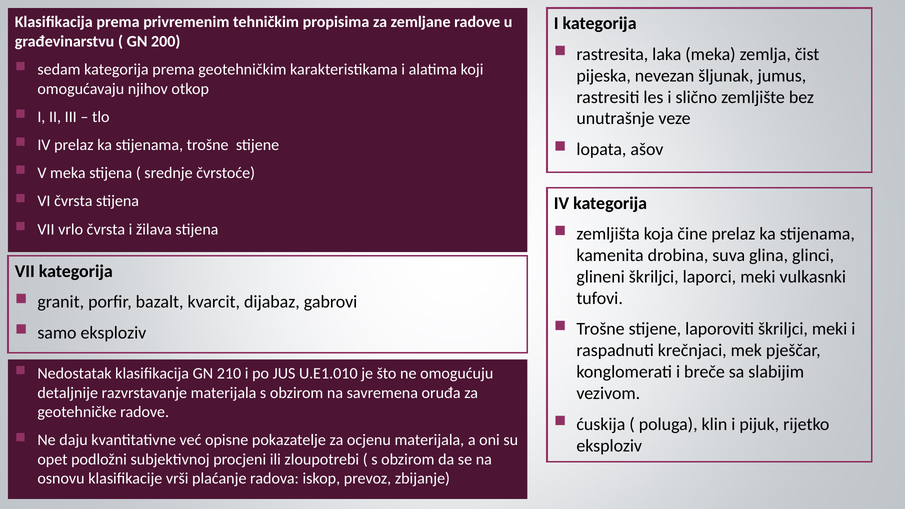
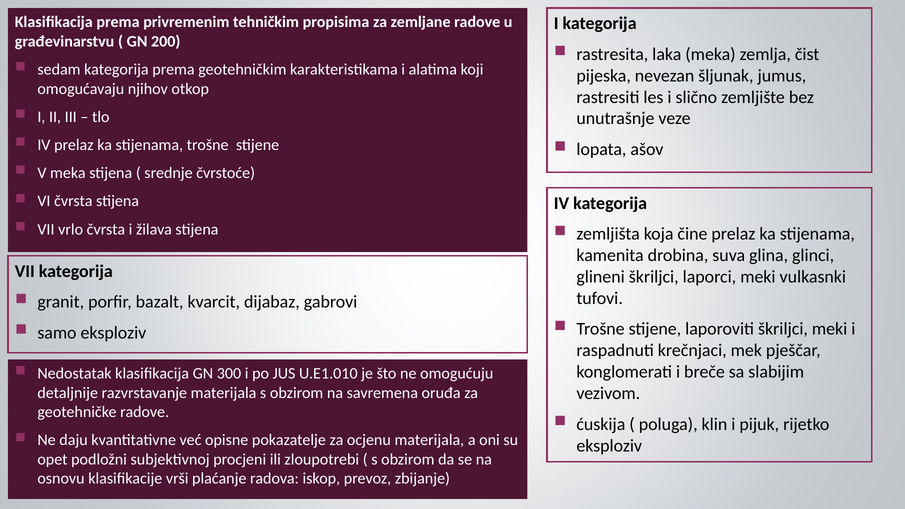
210: 210 -> 300 (229, 374)
